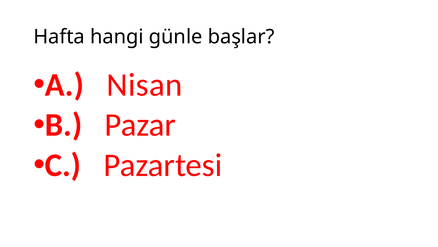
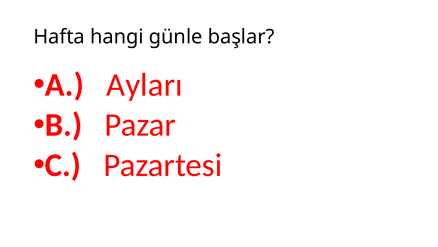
Nisan: Nisan -> Ayları (145, 85)
